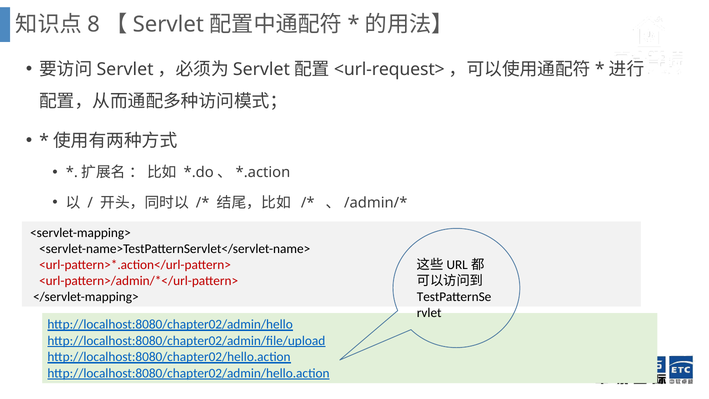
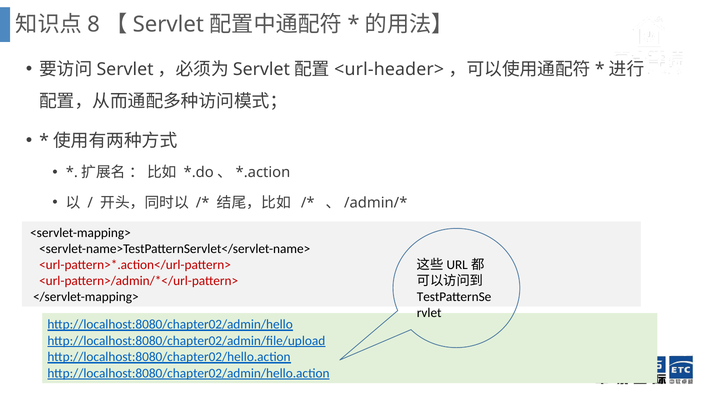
<url-request>: <url-request> -> <url-header> (389, 69)
